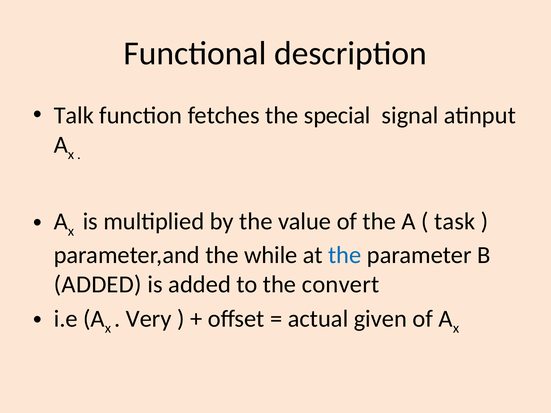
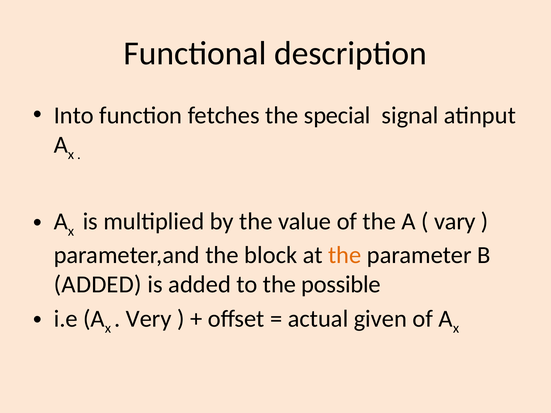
Talk: Talk -> Into (74, 116)
task: task -> vary (455, 222)
while: while -> block (271, 255)
the colour: blue -> orange (345, 255)
convert: convert -> possible (341, 285)
